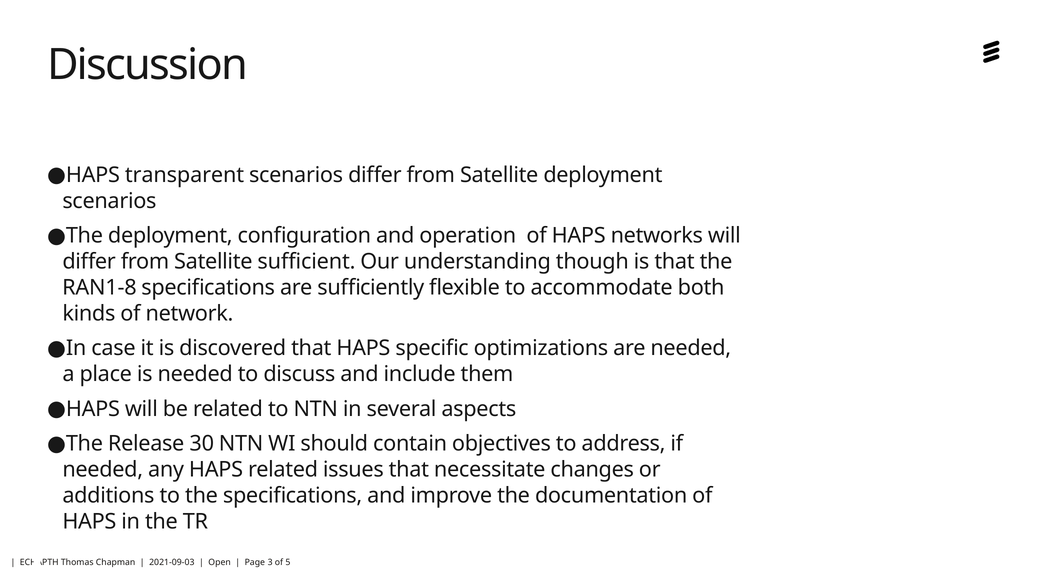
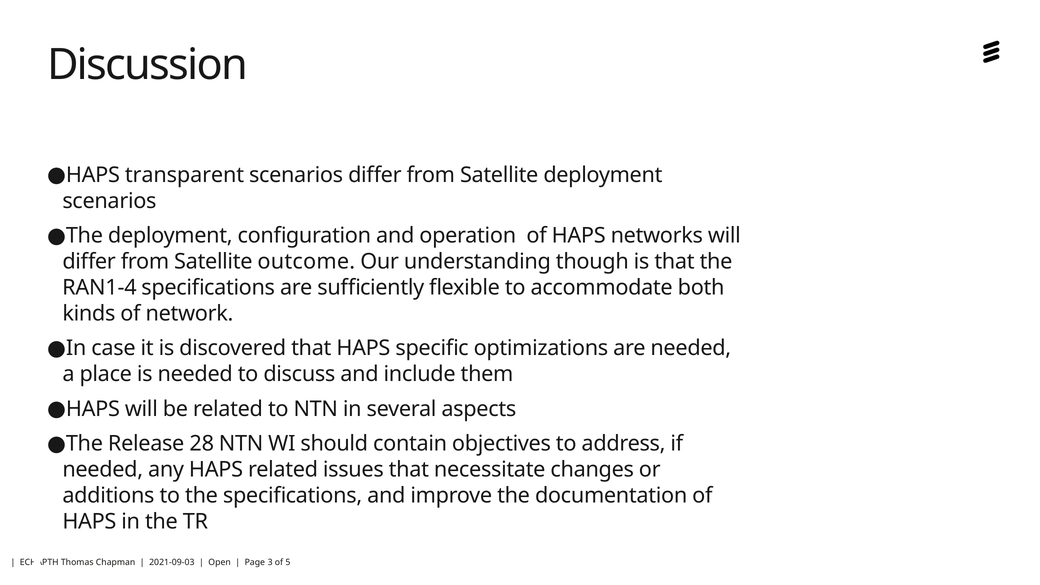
sufficient: sufficient -> outcome (306, 262)
RAN1-8: RAN1-8 -> RAN1-4 (99, 288)
30: 30 -> 28 (202, 444)
